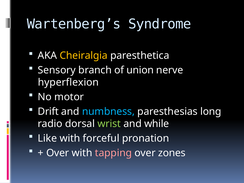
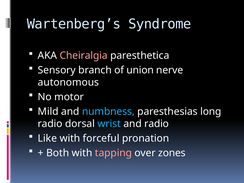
Cheiralgia colour: yellow -> pink (84, 56)
hyperflexion: hyperflexion -> autonomous (68, 82)
Drift: Drift -> Mild (48, 112)
wrist colour: light green -> light blue (109, 124)
and while: while -> radio (157, 124)
Over: Over -> Both (58, 153)
